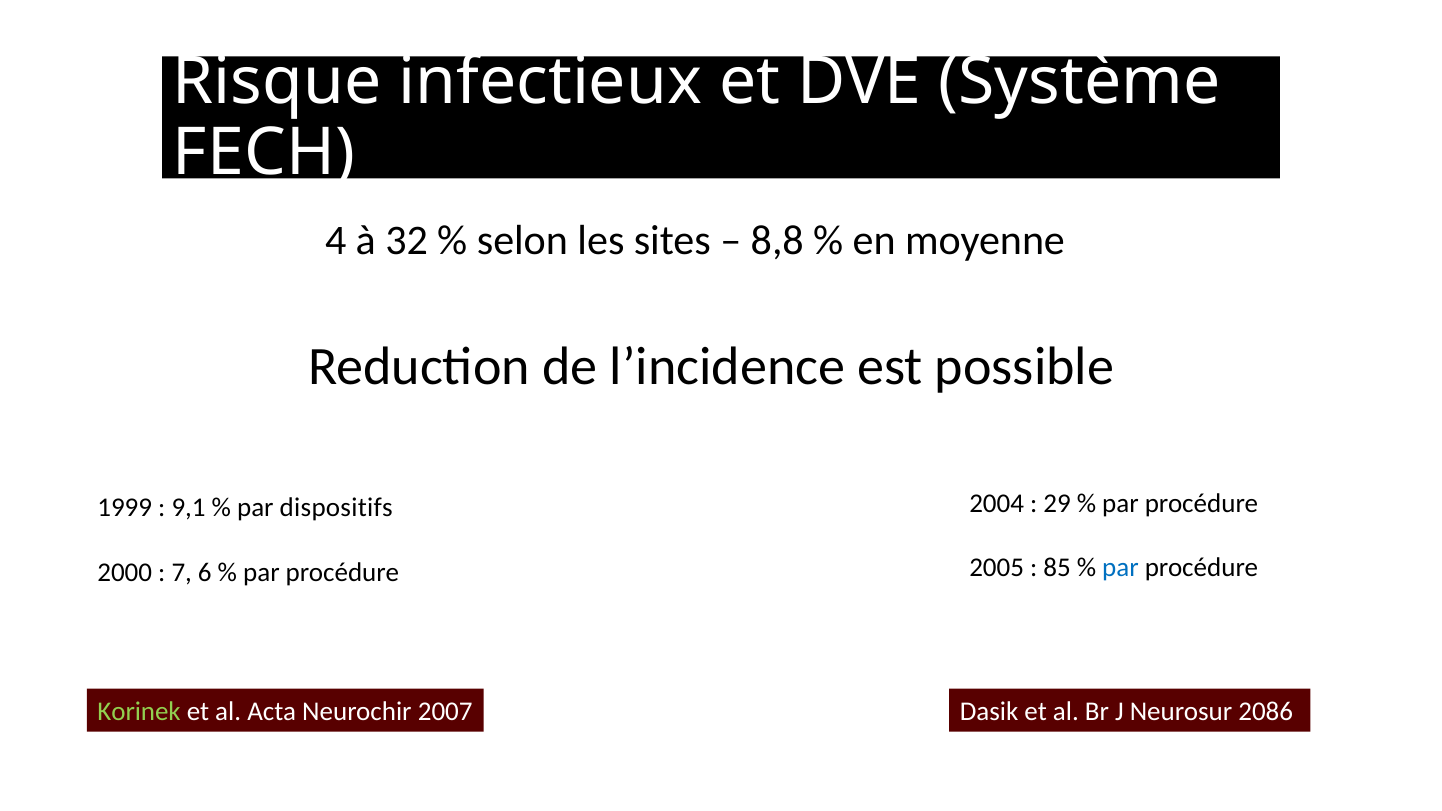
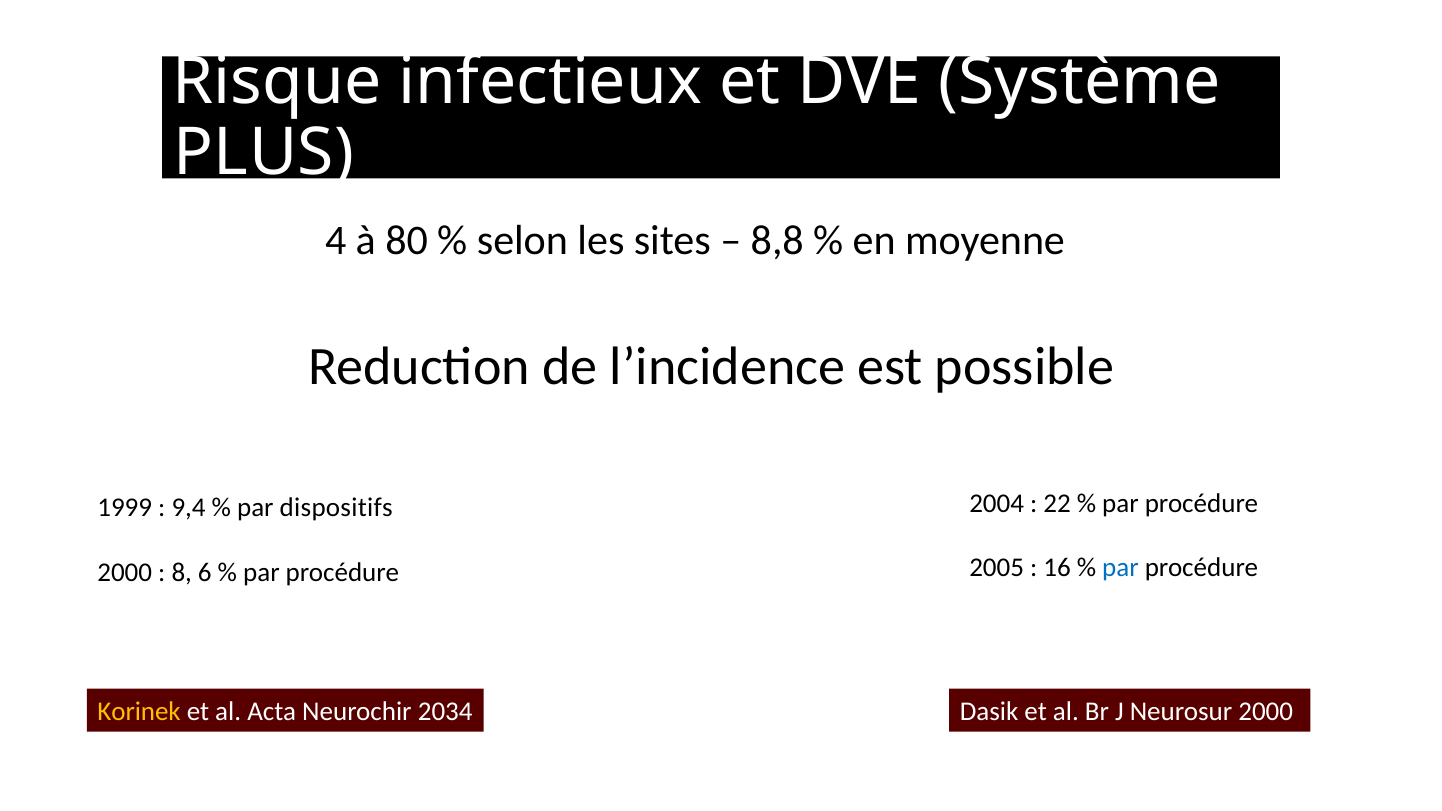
FECH: FECH -> PLUS (264, 153)
32: 32 -> 80 (407, 240)
29: 29 -> 22 (1057, 503)
9,1: 9,1 -> 9,4 (189, 508)
85: 85 -> 16 (1057, 568)
7: 7 -> 8 (182, 573)
Korinek colour: light green -> yellow (139, 712)
2007: 2007 -> 2034 (445, 712)
Neurosur 2086: 2086 -> 2000 (1266, 712)
